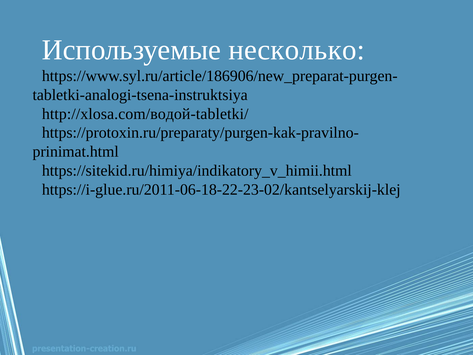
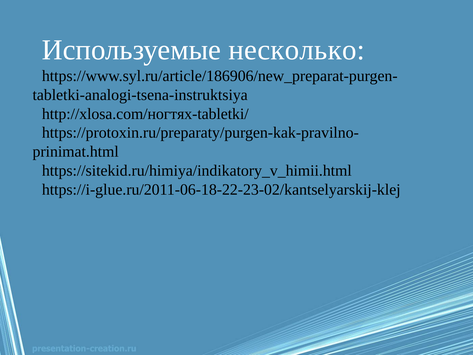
http://xlosa.com/водой-tabletki/: http://xlosa.com/водой-tabletki/ -> http://xlosa.com/ногтях-tabletki/ (145, 114)
